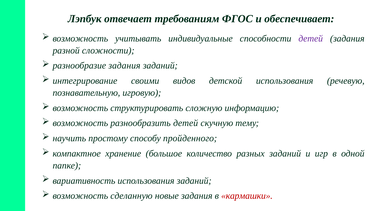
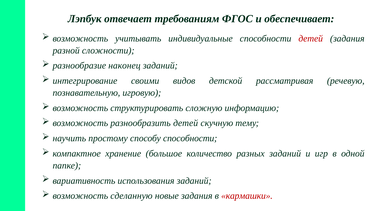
детей colour: purple -> red (311, 38)
разнообразие задания: задания -> наконец (124, 65)
детской использования: использования -> рассматривая (285, 81)
способу пройденного: пройденного -> способности (190, 138)
